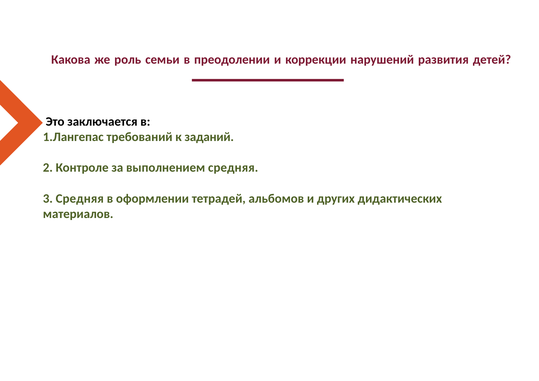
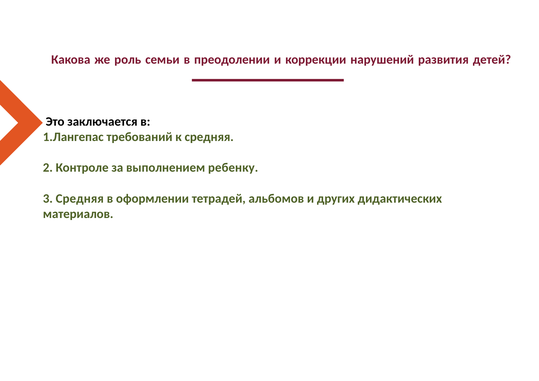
к заданий: заданий -> средняя (209, 137)
выполнением средняя: средняя -> ребенку (233, 168)
